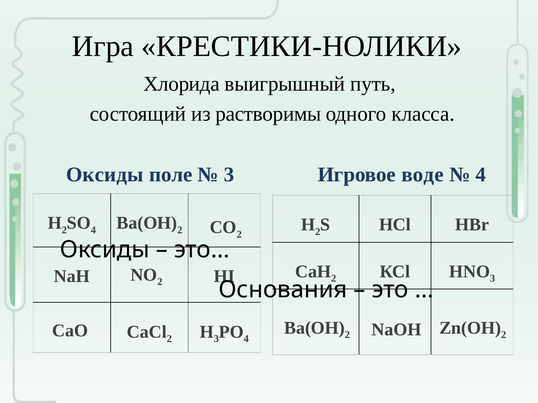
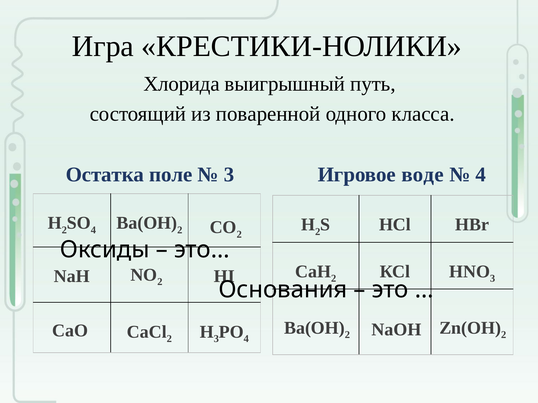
растворимы: растворимы -> поваренной (268, 114)
Оксиды: Оксиды -> Остатка (105, 175)
